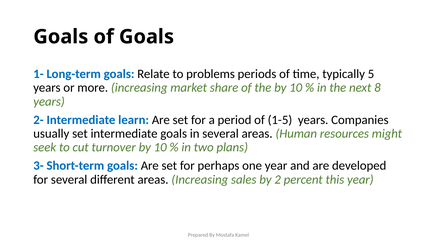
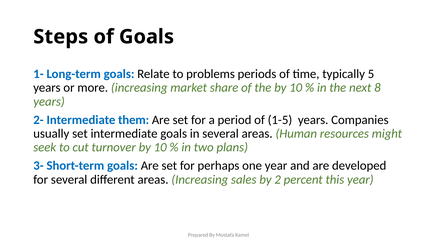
Goals: Goals -> Steps (61, 37)
learn: learn -> them (134, 120)
